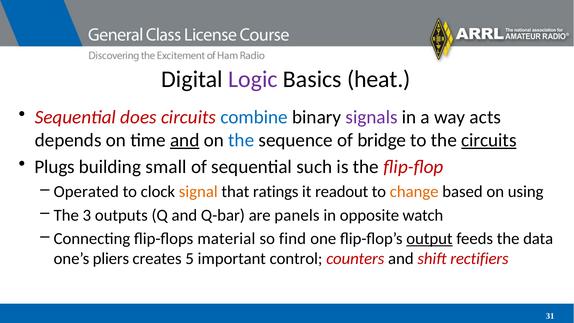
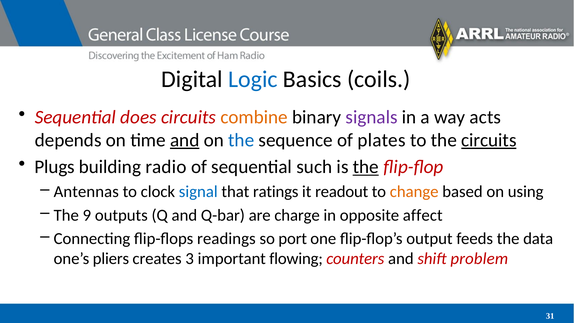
Logic colour: purple -> blue (253, 79)
heat: heat -> coils (379, 79)
combine colour: blue -> orange (254, 117)
bridge: bridge -> plates (382, 140)
small: small -> radio (166, 167)
the underline: none -> present (366, 167)
Operated: Operated -> Antennas (86, 192)
signal colour: orange -> blue (198, 192)
3: 3 -> 9 (87, 215)
panels: panels -> charge (297, 215)
watch: watch -> affect (423, 215)
material: material -> readings (226, 239)
find: find -> port (293, 239)
output underline: present -> none (429, 239)
5: 5 -> 3 (190, 259)
control: control -> flowing (296, 259)
rectifiers: rectifiers -> problem (479, 259)
